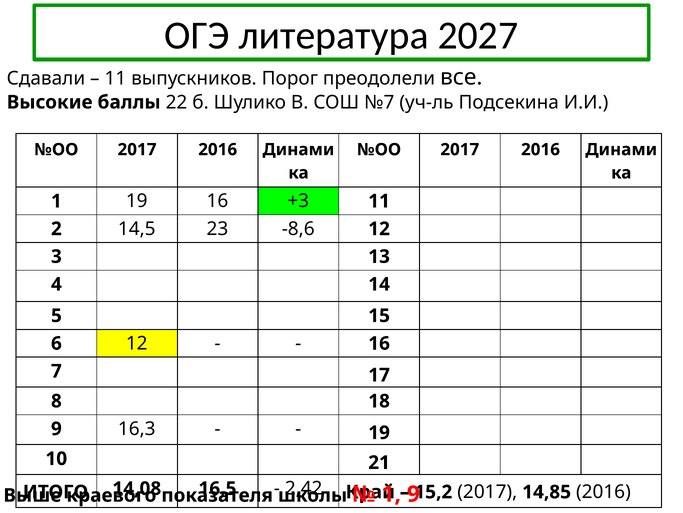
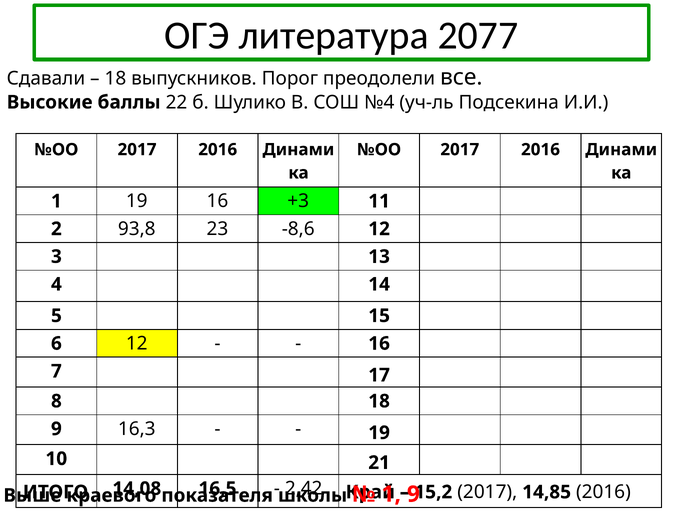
2027: 2027 -> 2077 (478, 35)
11: 11 -> 18 (115, 79)
№7: №7 -> №4 (379, 102)
14,5: 14,5 -> 93,8 (137, 229)
